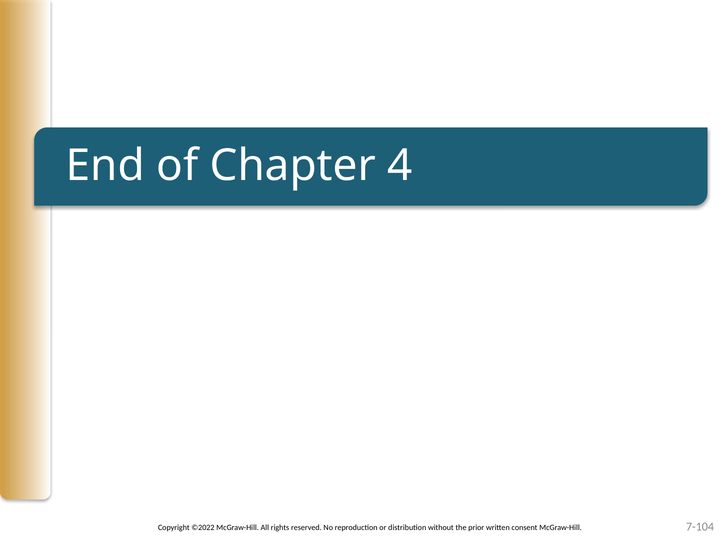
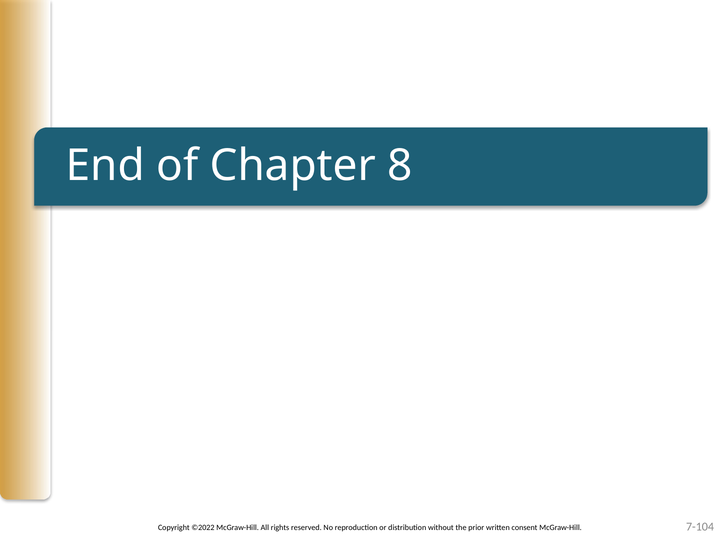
4: 4 -> 8 (400, 166)
